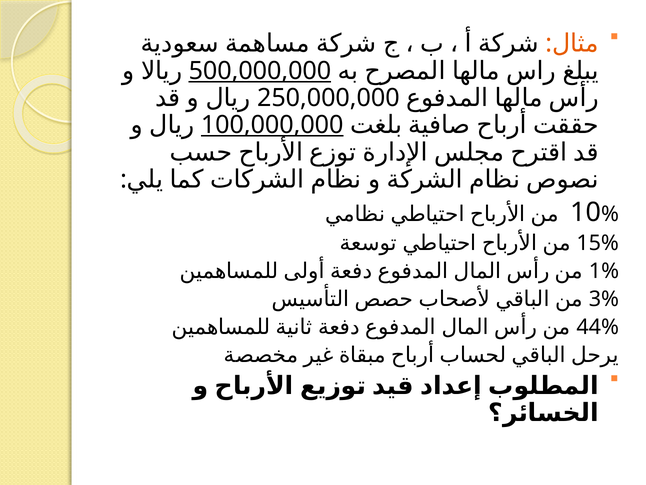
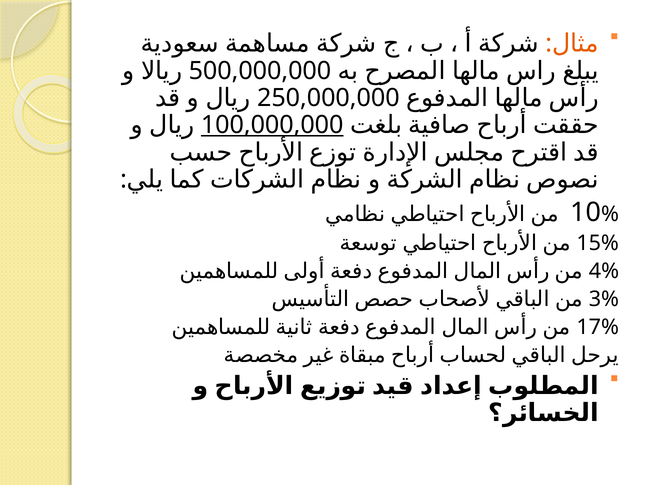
500,000,000 underline: present -> none (260, 71)
1%: 1% -> 4% (604, 271)
44%: 44% -> 17% (598, 327)
